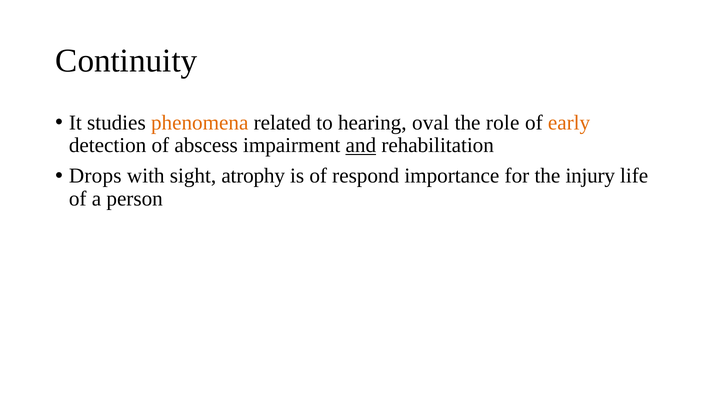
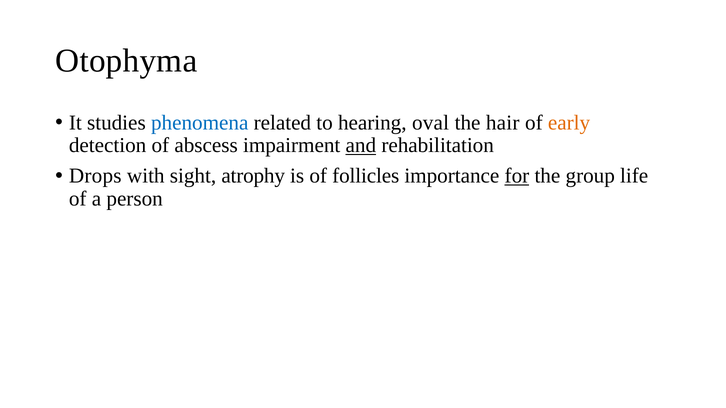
Continuity: Continuity -> Otophyma (126, 61)
phenomena colour: orange -> blue (200, 123)
role: role -> hair (503, 123)
respond: respond -> follicles (366, 176)
for underline: none -> present (517, 176)
injury: injury -> group (590, 176)
